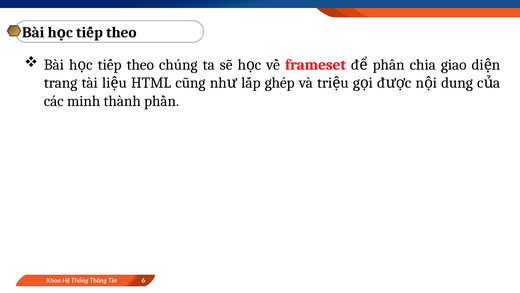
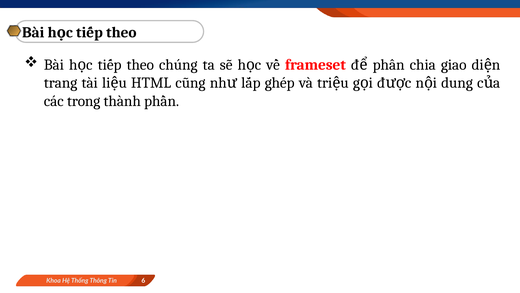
minh: minh -> trong (84, 101)
